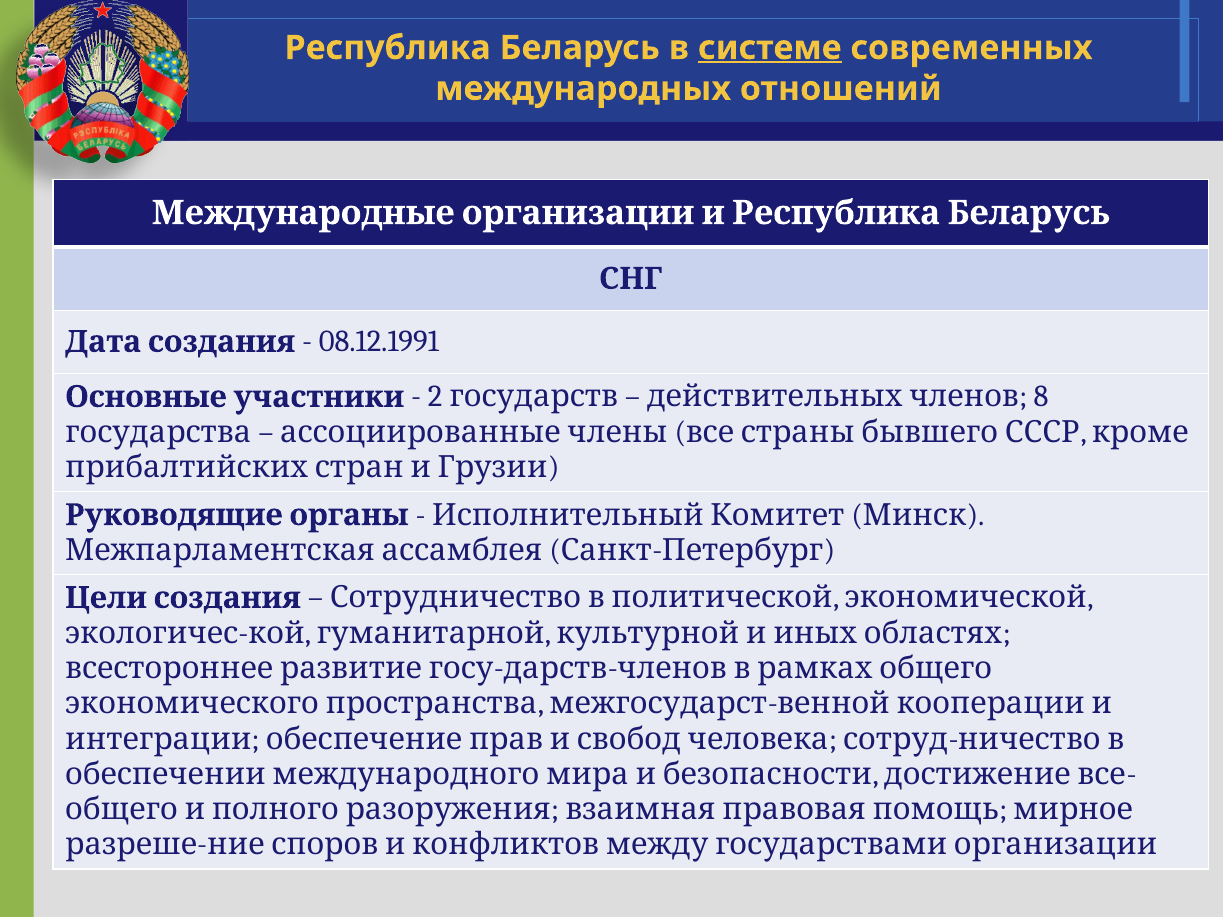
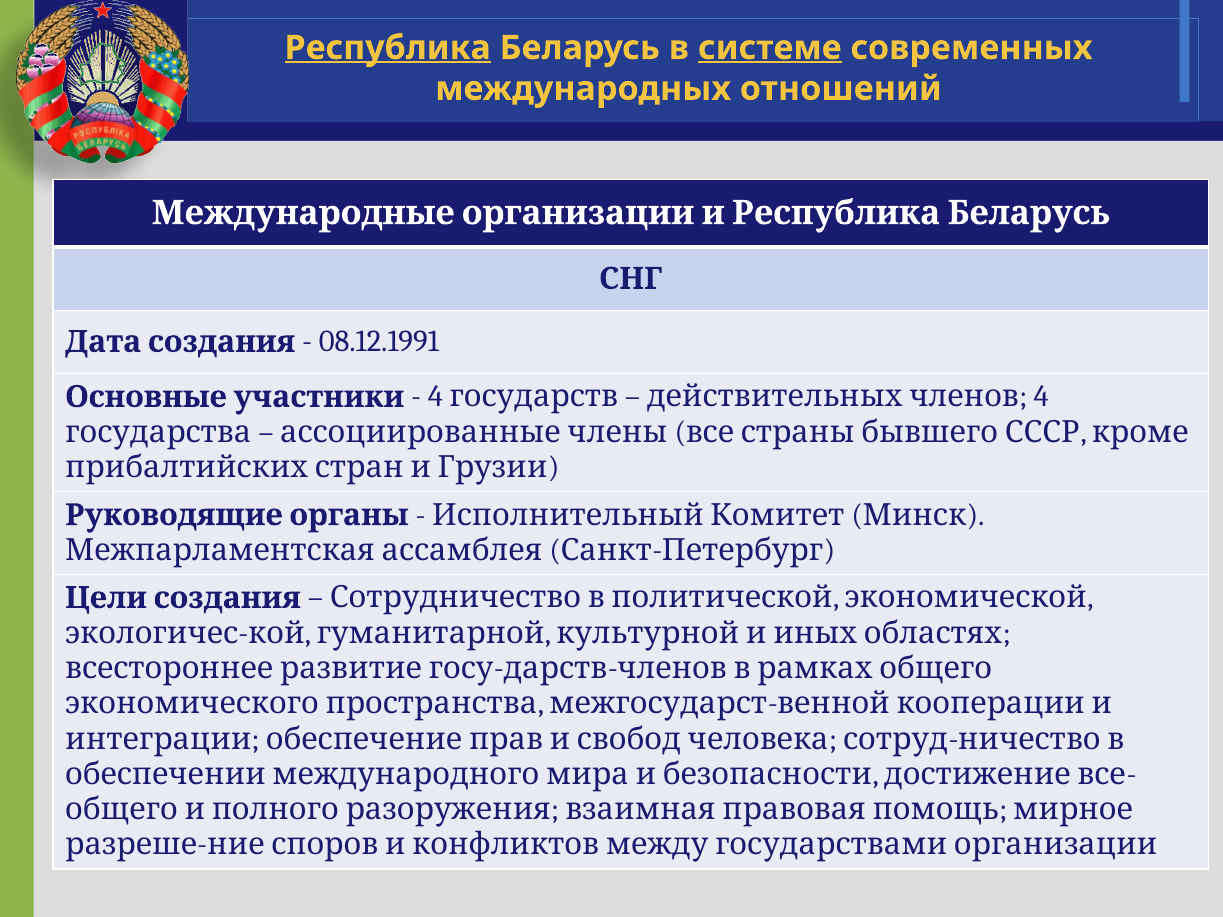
Республика underline: none -> present (388, 48)
2: 2 -> 4 (435, 397)
8: 8 -> 4 (1041, 397)
